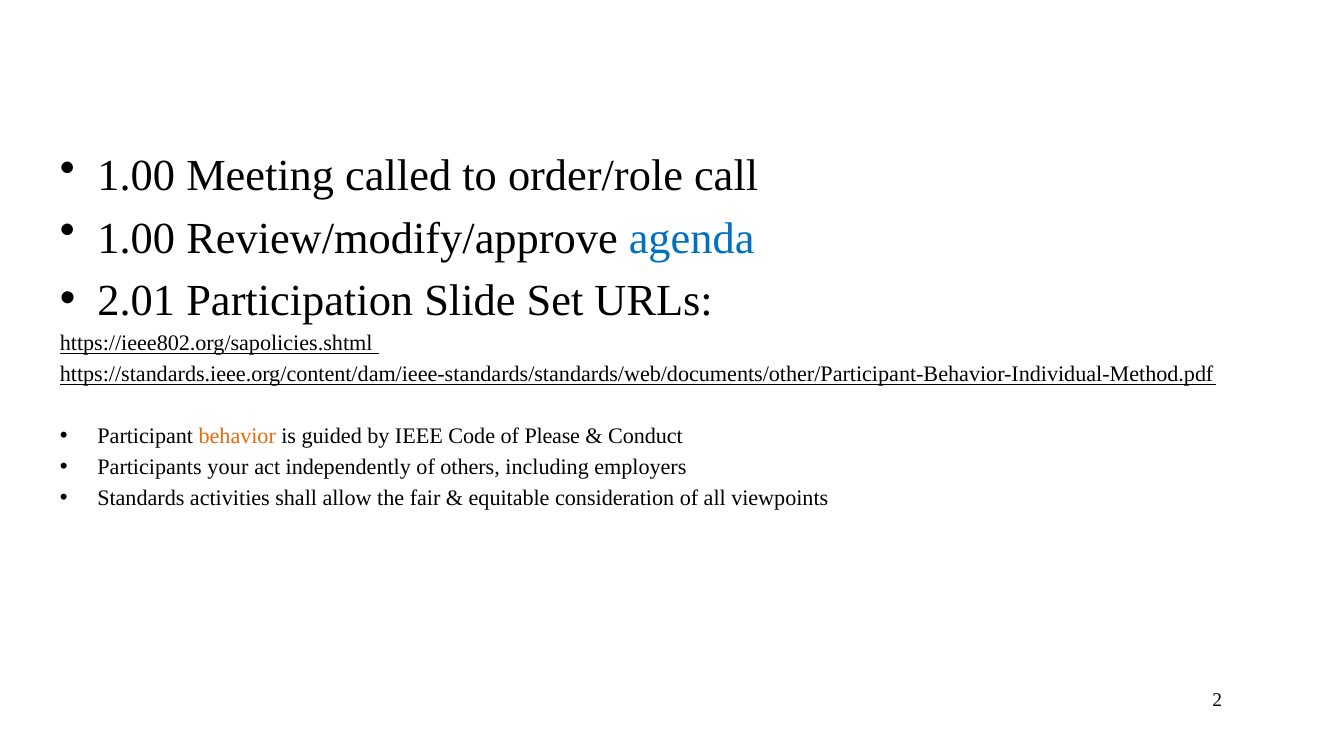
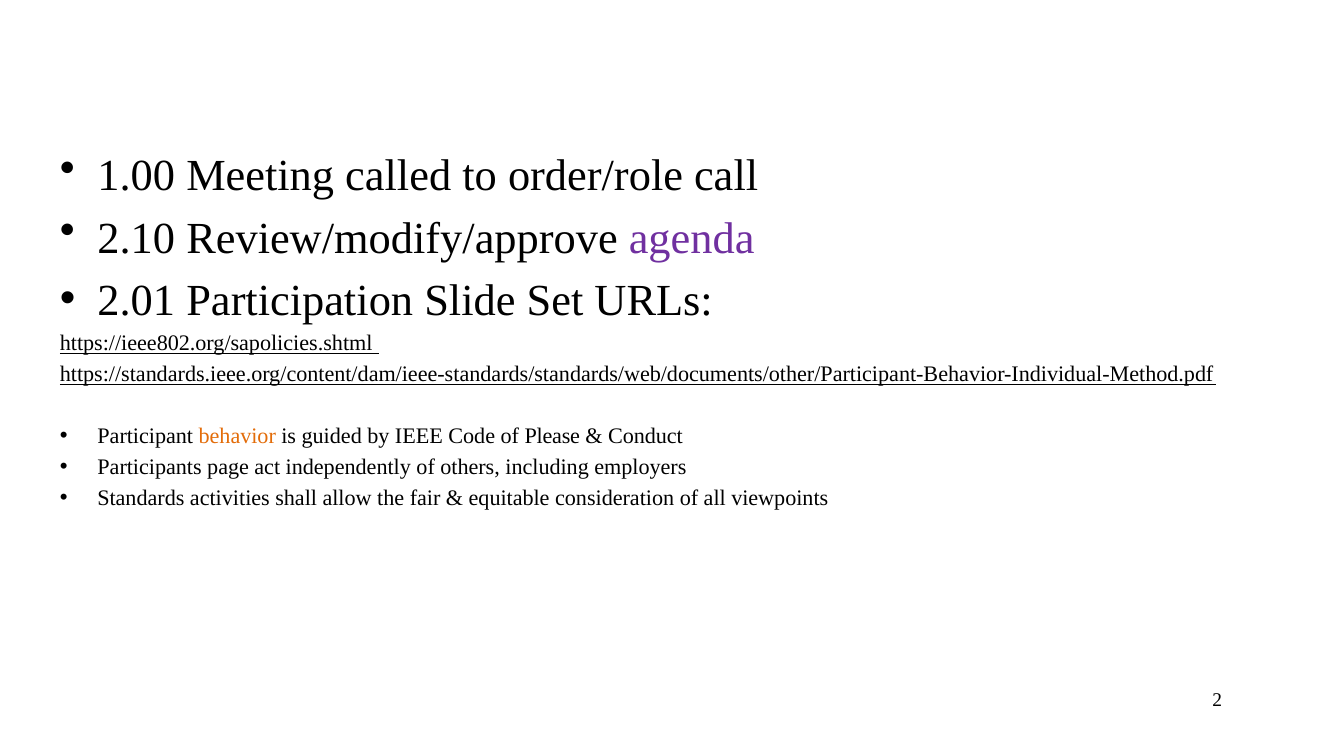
1.00: 1.00 -> 2.10 (136, 238)
agenda colour: blue -> purple (692, 238)
your: your -> page (228, 468)
